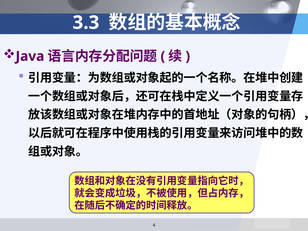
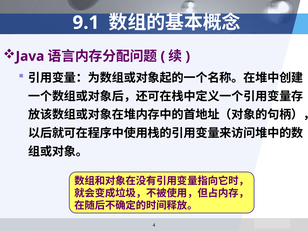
3.3: 3.3 -> 9.1 (86, 23)
